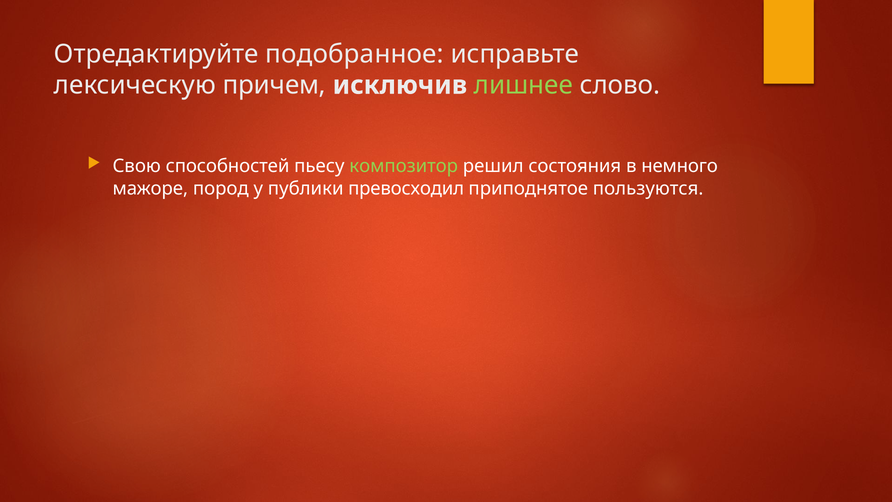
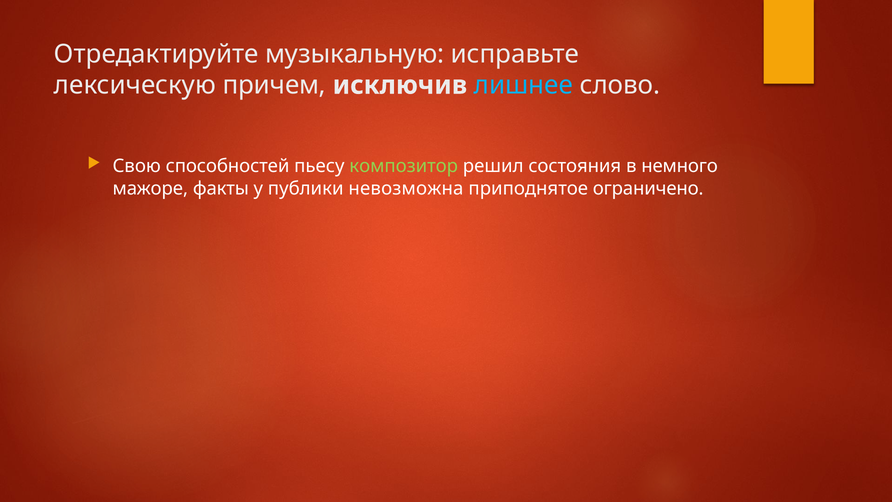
подобранное: подобранное -> музыкальную (355, 54)
лишнее colour: light green -> light blue (523, 85)
пород: пород -> факты (221, 188)
превосходил: превосходил -> невозможна (406, 188)
пользуются: пользуются -> ограничено (648, 188)
